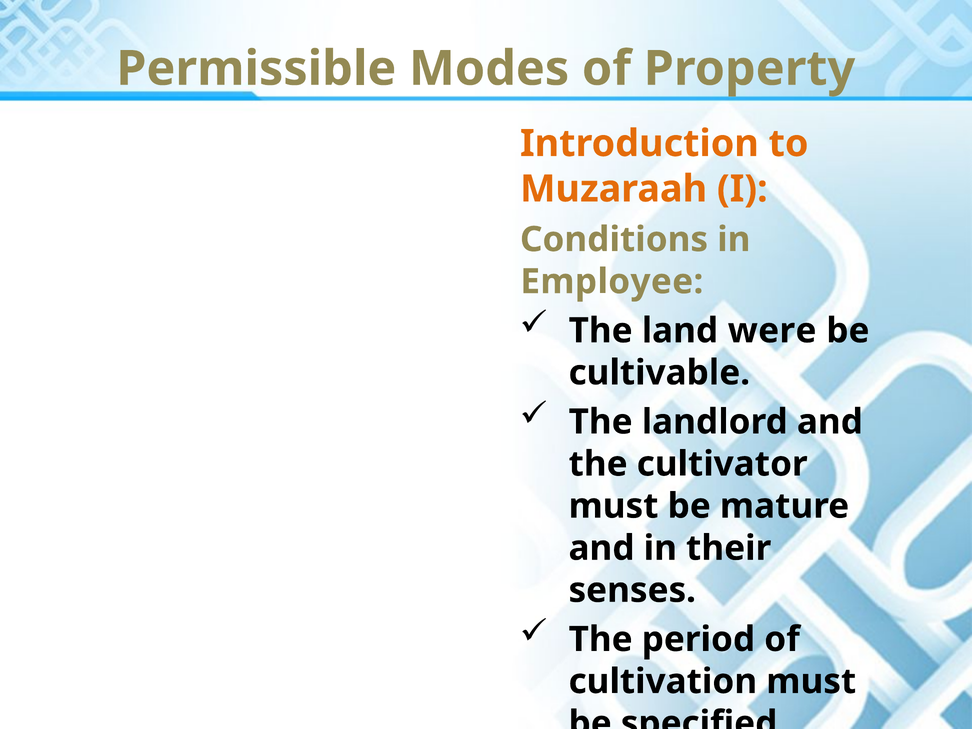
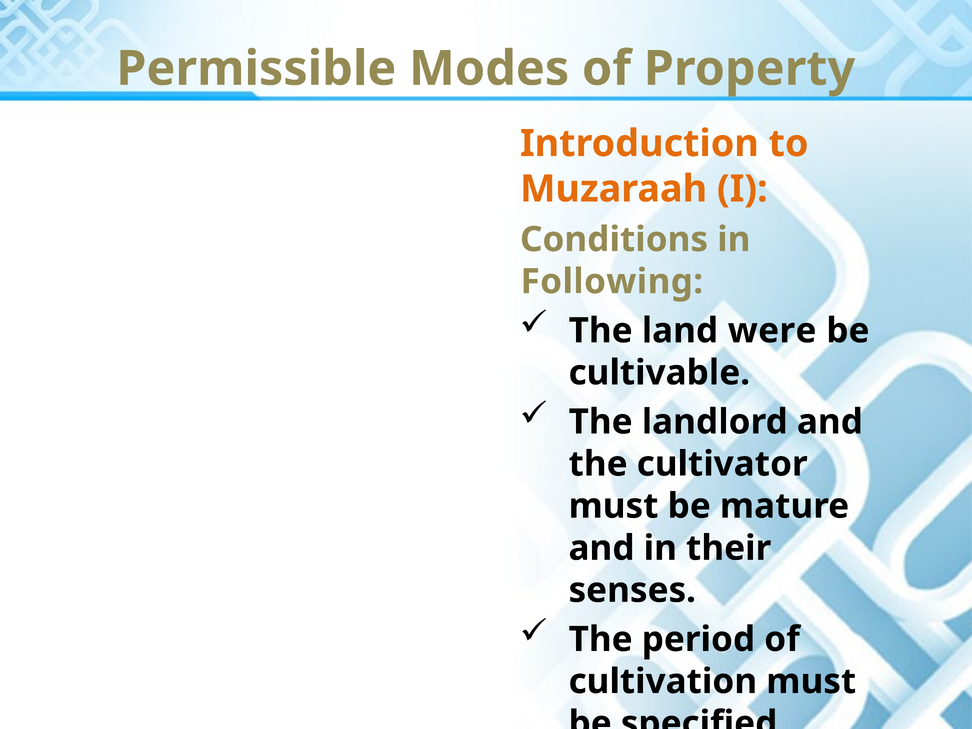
Employee: Employee -> Following (612, 282)
